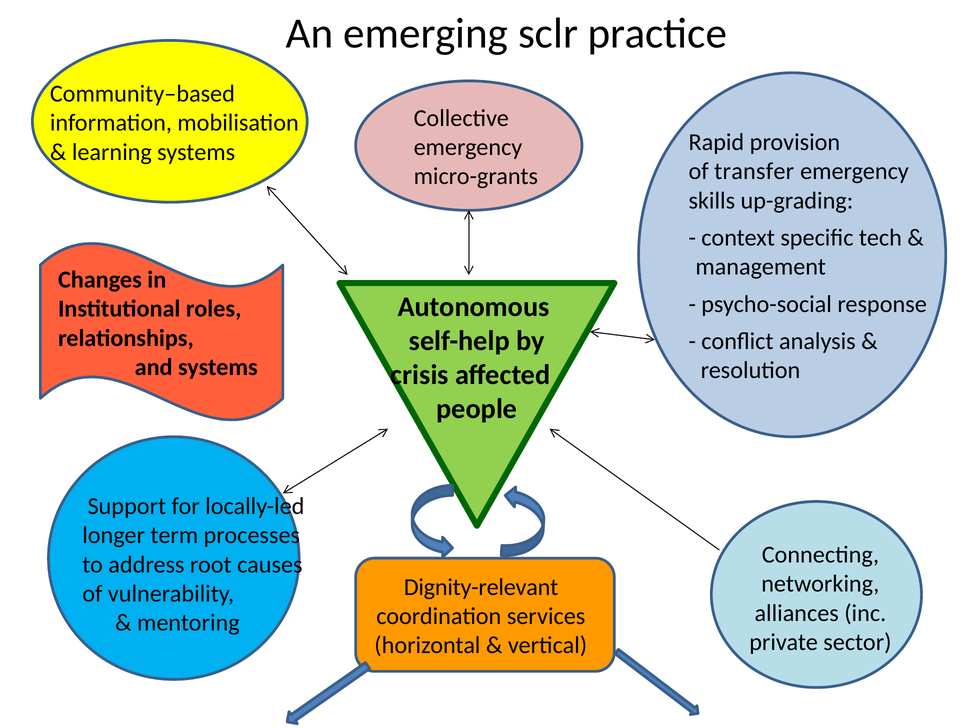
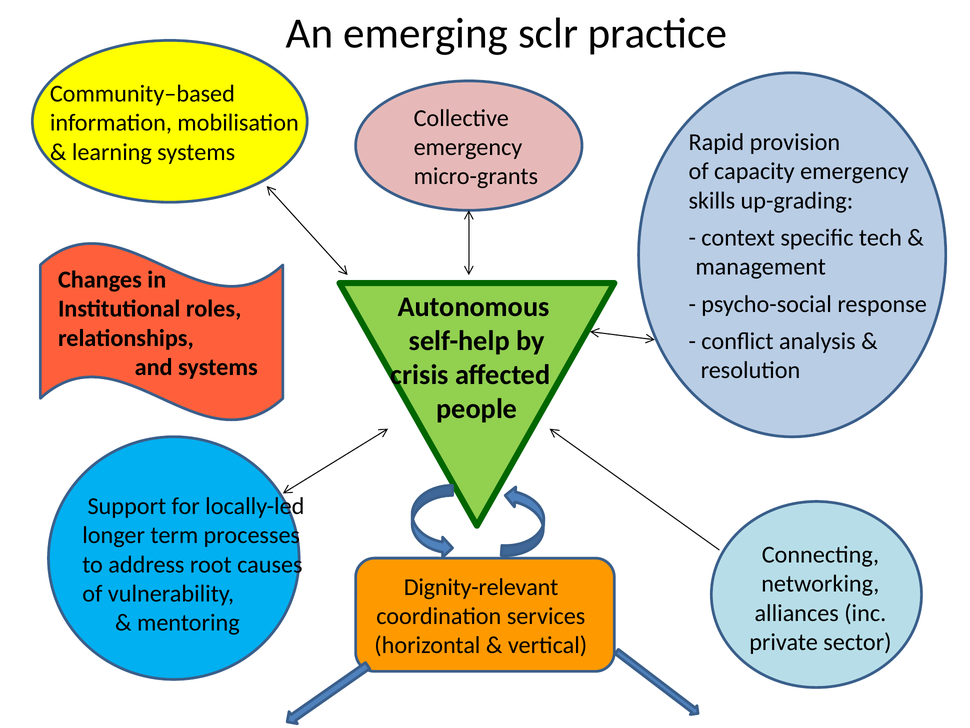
transfer: transfer -> capacity (754, 171)
